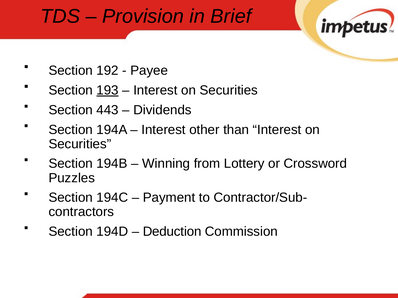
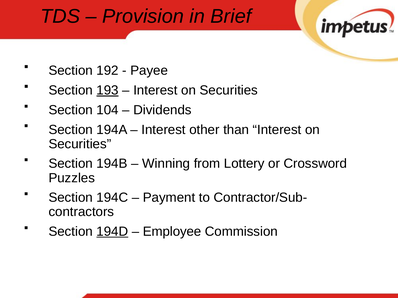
443: 443 -> 104 (108, 110)
194D underline: none -> present (112, 232)
Deduction: Deduction -> Employee (172, 232)
